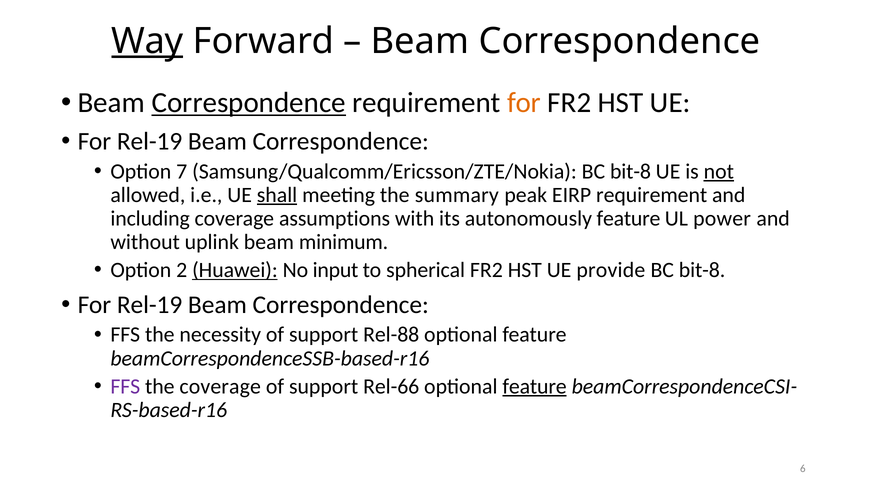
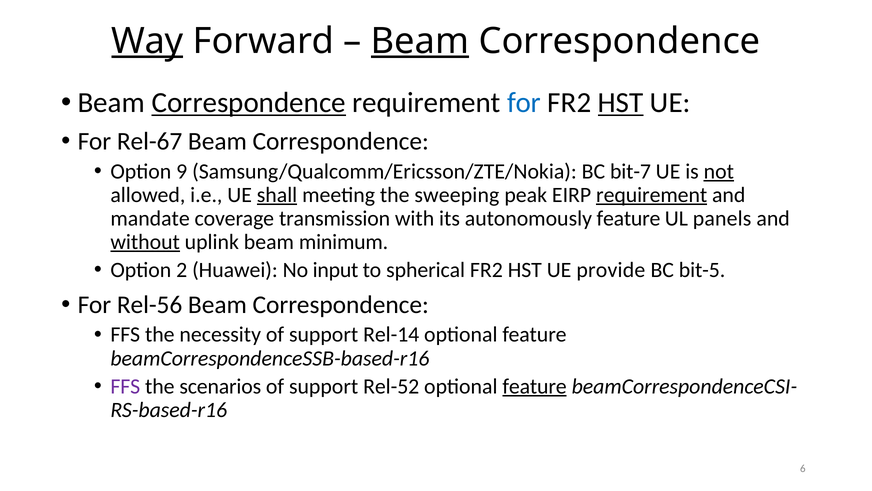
Beam underline: none -> present (420, 41)
for colour: orange -> blue (524, 103)
HST underline: none -> present (621, 103)
Rel-19: Rel-19 -> Rel-67 (150, 141)
7: 7 -> 9 (182, 171)
Samsung/Qualcomm/Ericsson/ZTE/Nokia BC bit-8: bit-8 -> bit-7 (631, 171)
summary: summary -> sweeping (457, 195)
requirement underline: none -> present (652, 195)
including: including -> mandate (150, 218)
assumptions: assumptions -> transmission (335, 218)
power: power -> panels (722, 218)
without underline: none -> present (145, 242)
Huawei underline: present -> none (235, 270)
bit-8: bit-8 -> bit-5 (702, 270)
Rel-19: Rel-19 -> Rel-56 (150, 304)
Rel-88: Rel-88 -> Rel-14 (391, 334)
the coverage: coverage -> scenarios (220, 386)
Rel-66: Rel-66 -> Rel-52 (391, 386)
